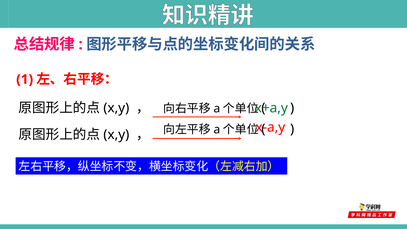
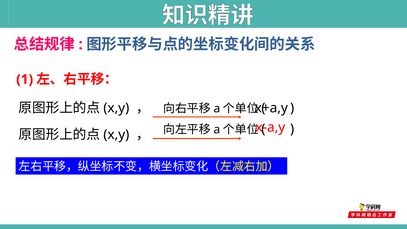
x+a,y colour: green -> black (271, 108)
